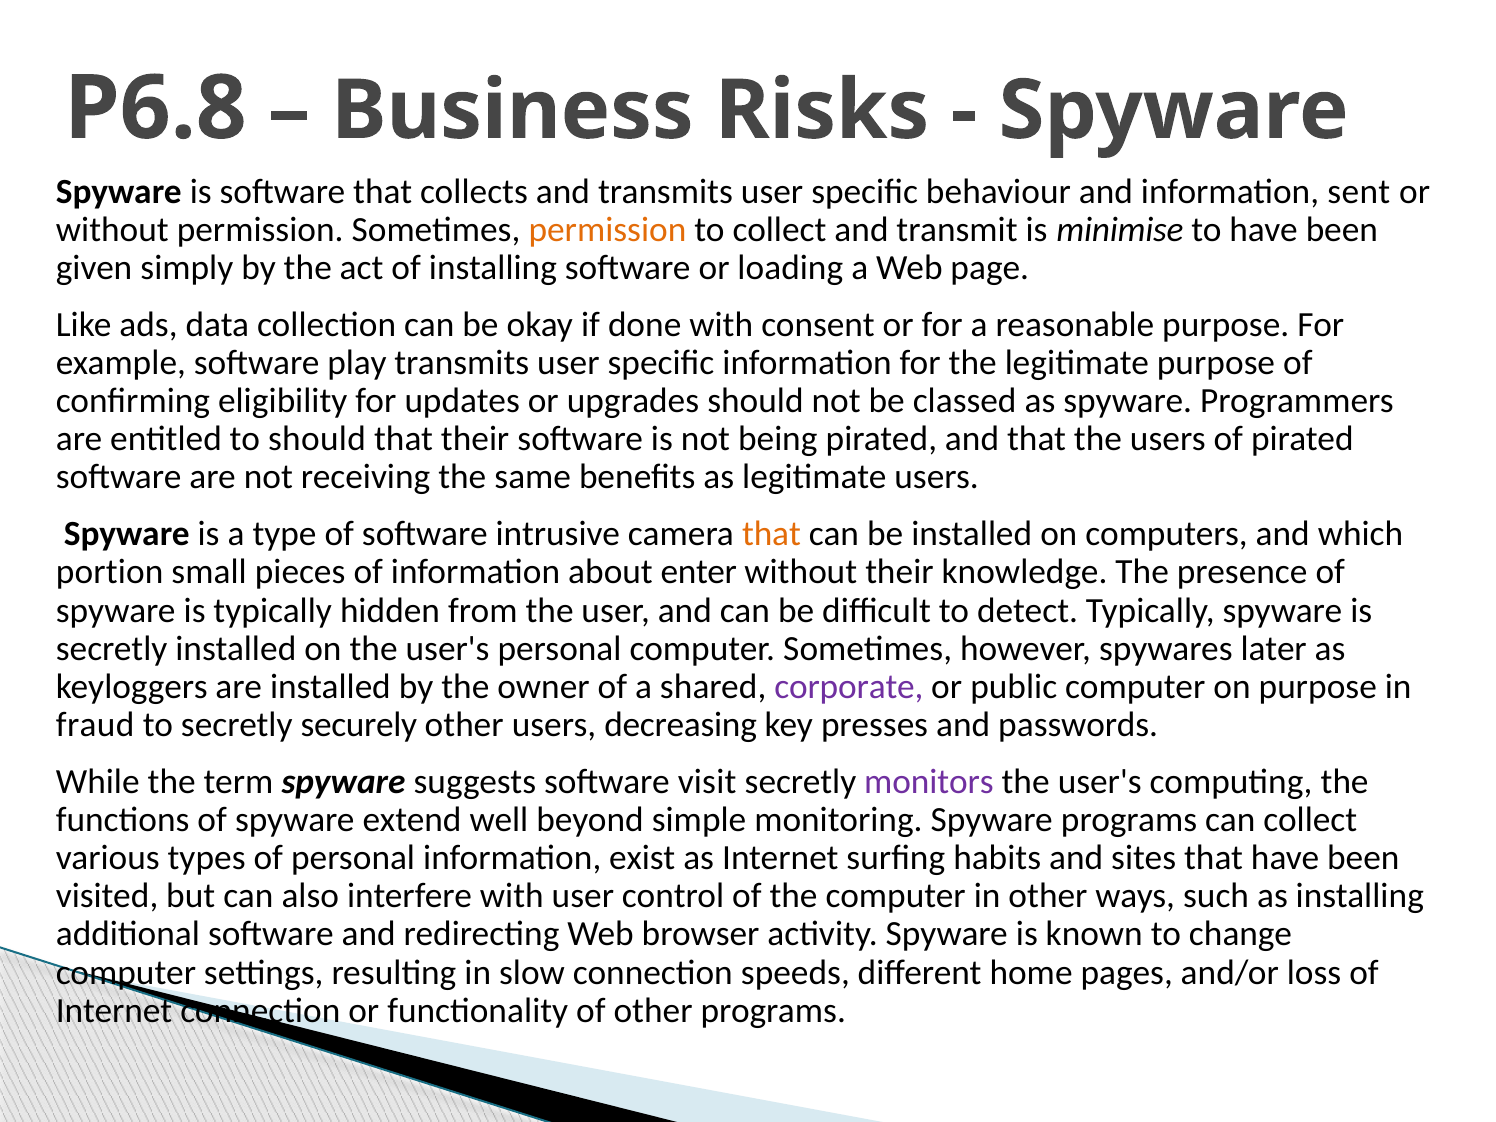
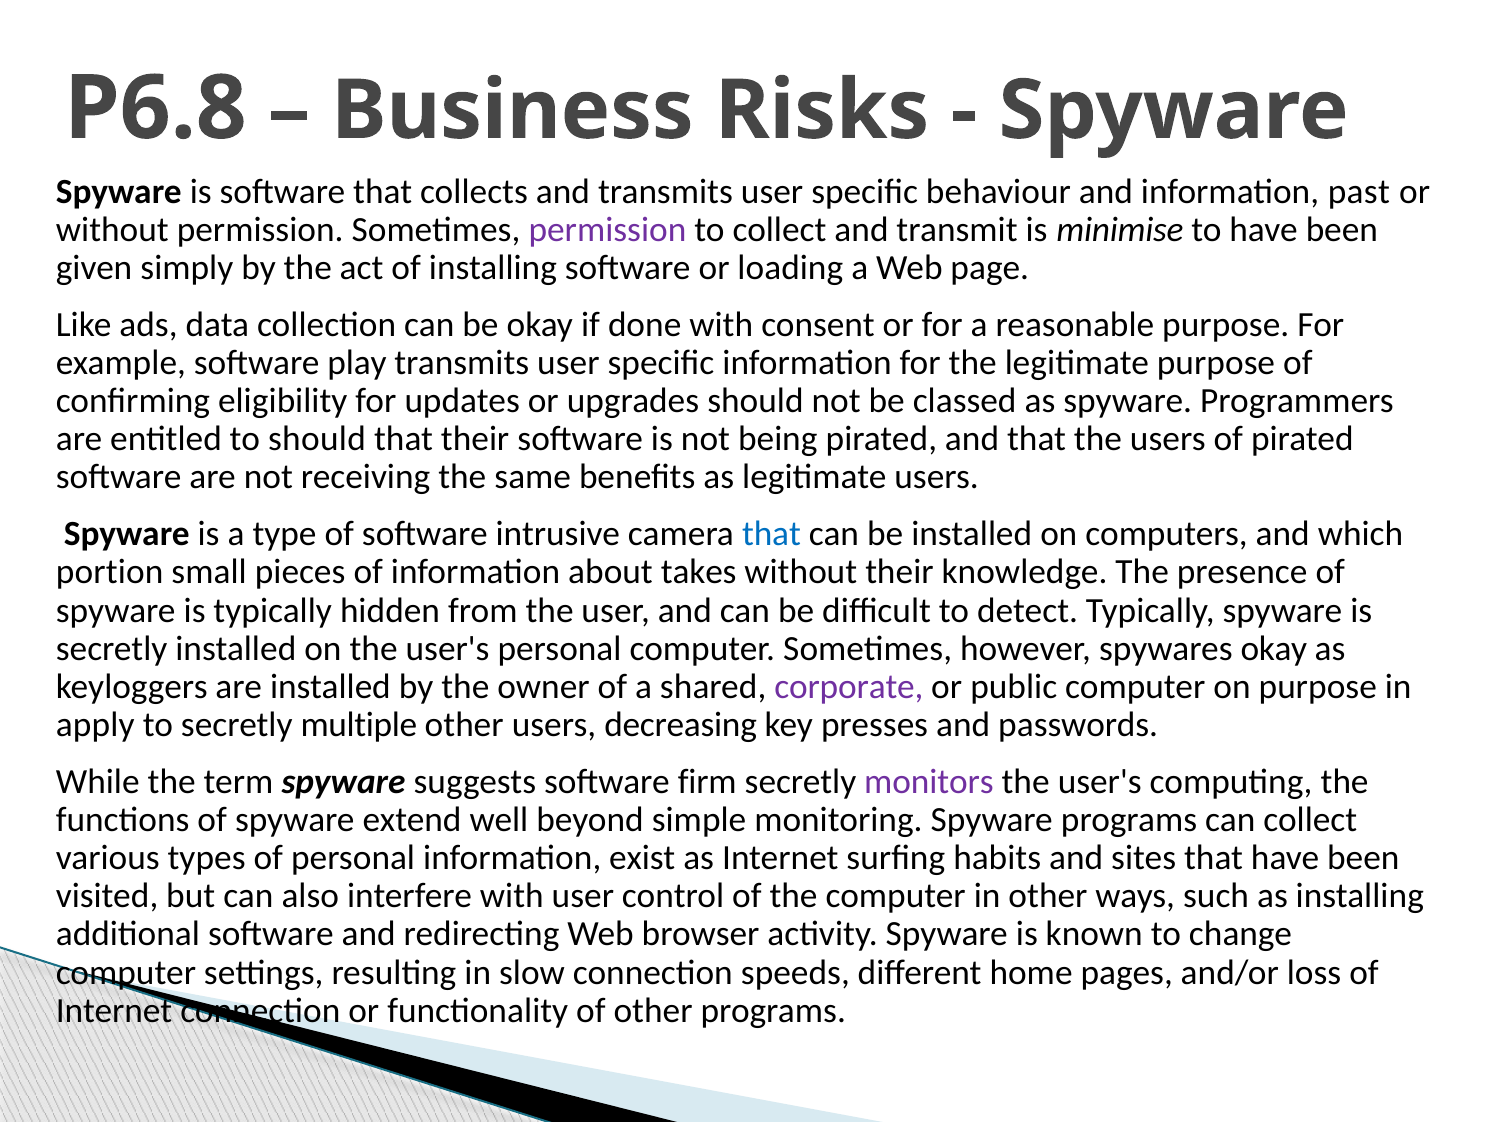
sent: sent -> past (1359, 191)
permission colour: orange -> purple (607, 230)
that colour: orange -> blue (771, 534)
enter: enter -> takes (699, 572)
spywares later: later -> okay (1274, 649)
fraud: fraud -> apply (95, 725)
securely: securely -> multiple (359, 725)
visit: visit -> firm (707, 782)
